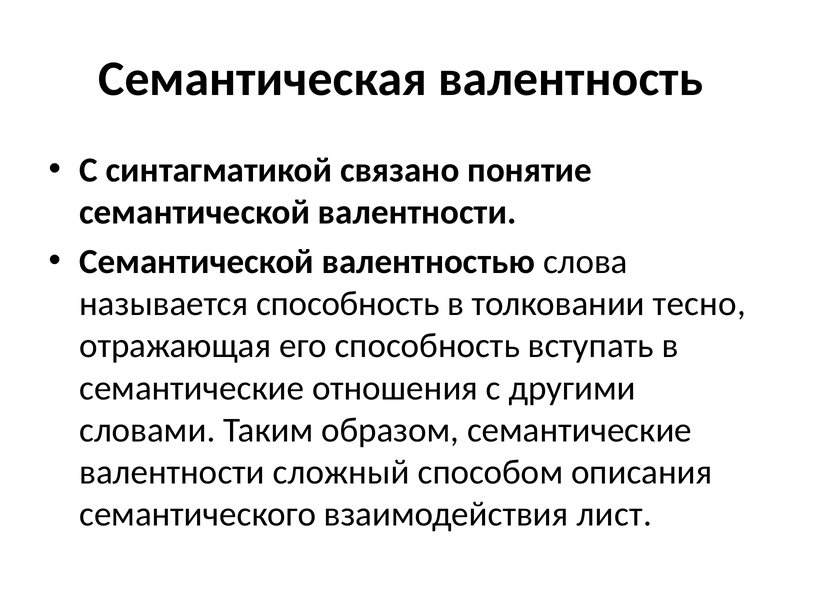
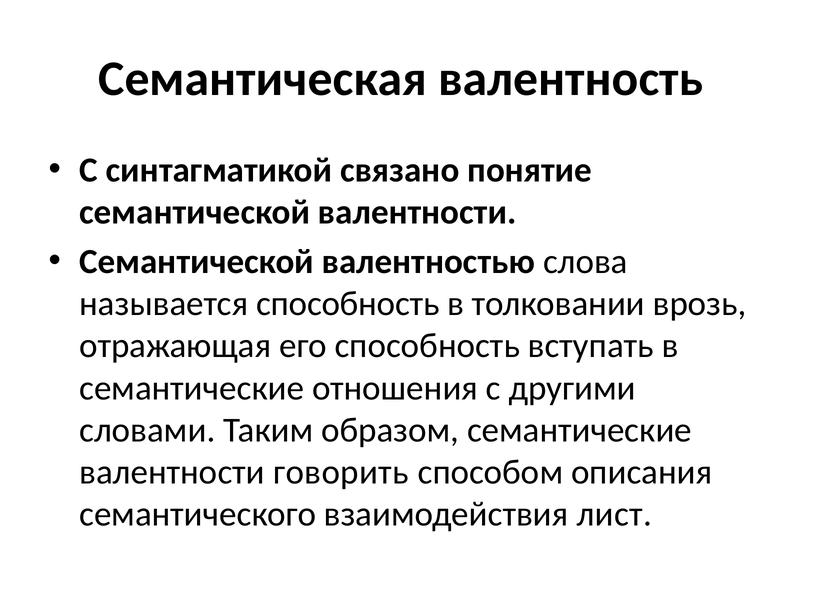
тесно: тесно -> врозь (700, 303)
сложный: сложный -> говорить (341, 472)
